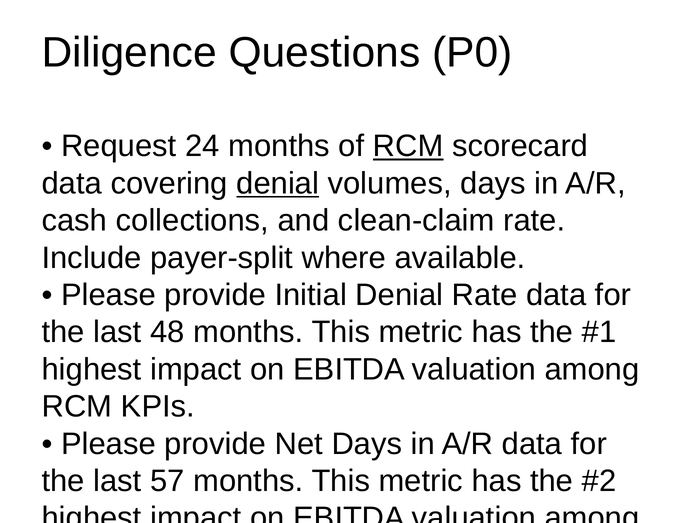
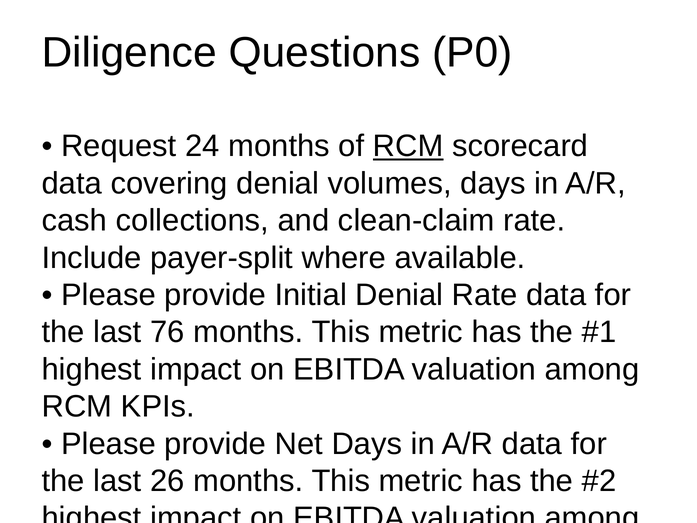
denial underline: present -> none (278, 183)
48: 48 -> 76 (167, 332)
57: 57 -> 26 (167, 481)
